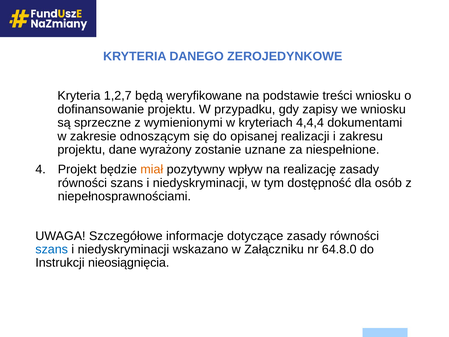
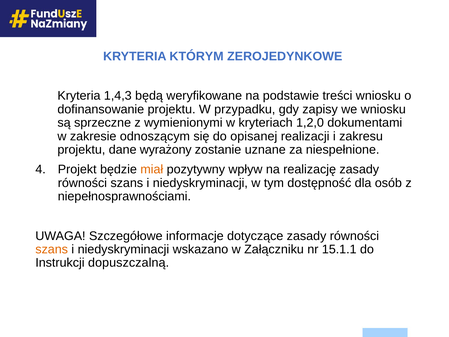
DANEGO: DANEGO -> KTÓRYM (197, 56)
1,2,7: 1,2,7 -> 1,4,3 (118, 96)
4,4,4: 4,4,4 -> 1,2,0 (310, 123)
szans colour: blue -> orange (52, 249)
64.8.0: 64.8.0 -> 15.1.1 (339, 249)
nieosiągnięcia: nieosiągnięcia -> dopuszczalną (129, 263)
